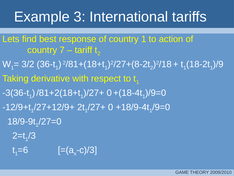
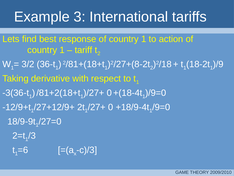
7: 7 -> 1 (62, 50)
